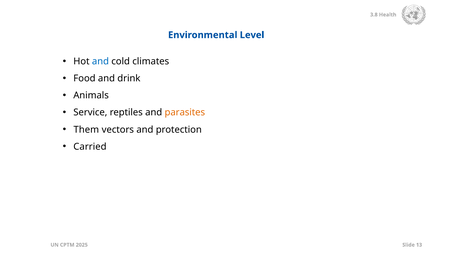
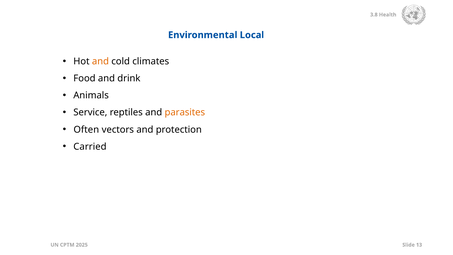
Level: Level -> Local (252, 35)
and colour: blue -> orange (100, 61)
Them: Them -> Often (86, 129)
